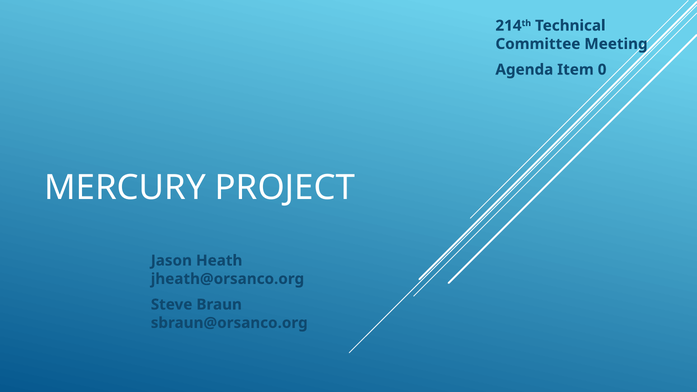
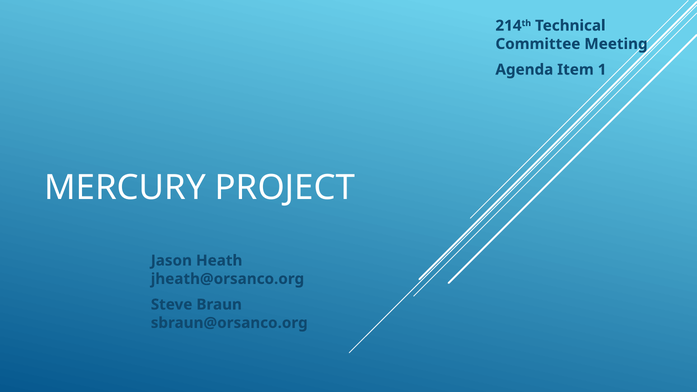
0: 0 -> 1 (602, 70)
